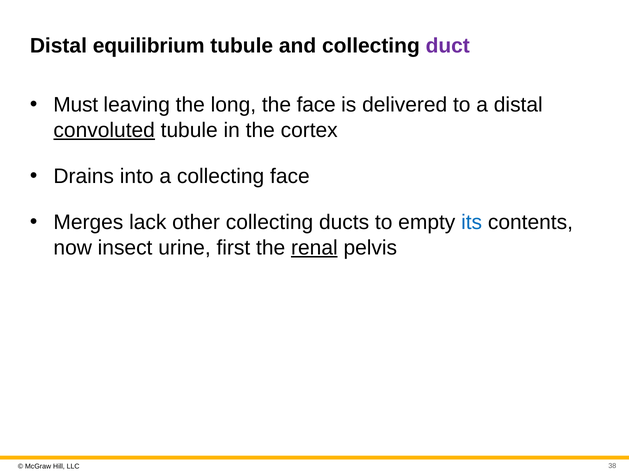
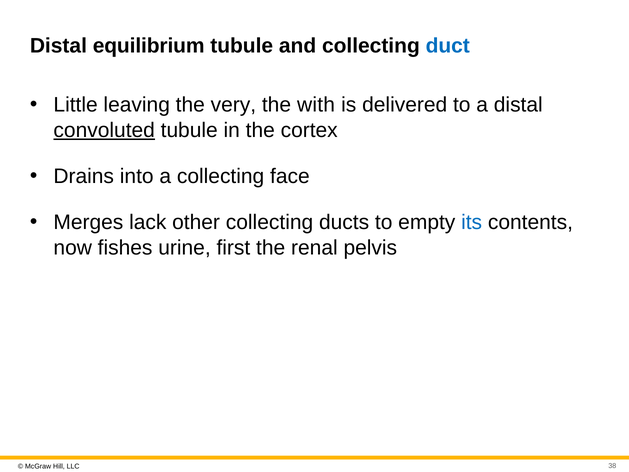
duct colour: purple -> blue (448, 46)
Must: Must -> Little (76, 105)
long: long -> very (233, 105)
the face: face -> with (316, 105)
insect: insect -> fishes (125, 248)
renal underline: present -> none (314, 248)
